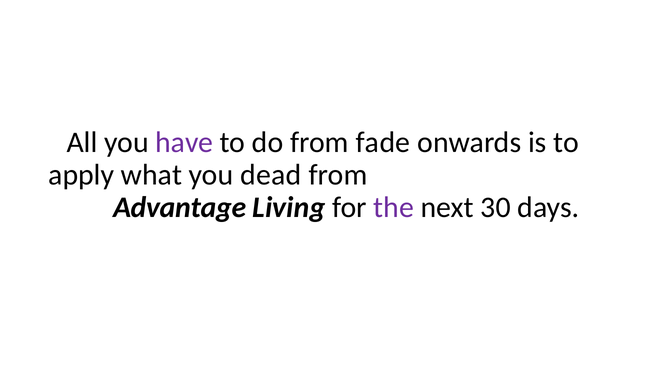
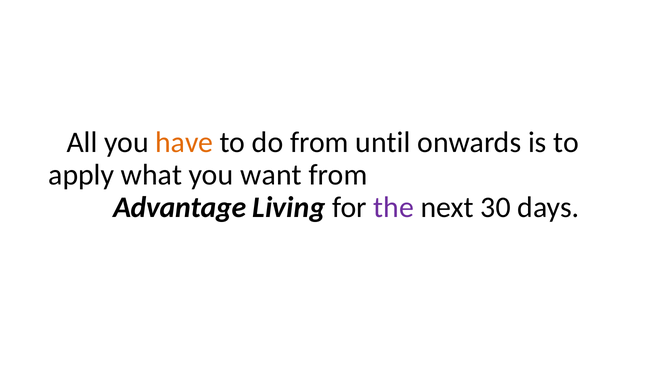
have colour: purple -> orange (184, 143)
fade: fade -> until (383, 143)
dead: dead -> want (271, 175)
